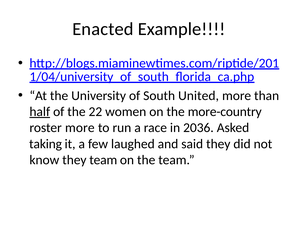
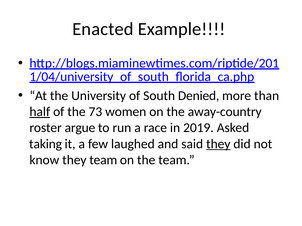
United: United -> Denied (199, 96)
22: 22 -> 73 (95, 112)
more-country: more-country -> away-country (225, 112)
roster more: more -> argue (80, 128)
2036: 2036 -> 2019 (198, 128)
they underline: none -> present (218, 144)
